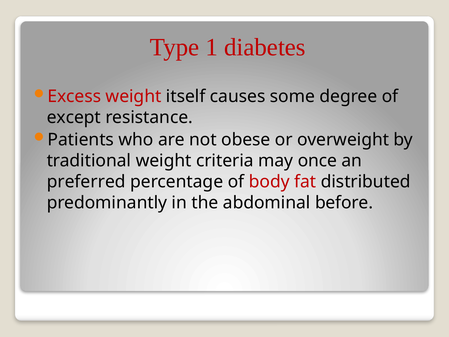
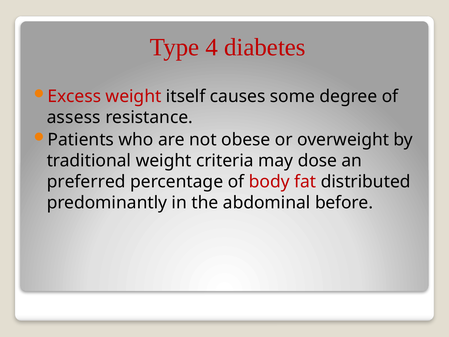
1: 1 -> 4 (212, 47)
except: except -> assess (74, 117)
once: once -> dose (317, 161)
